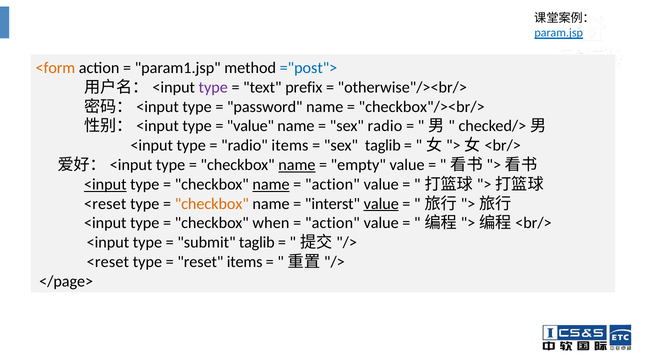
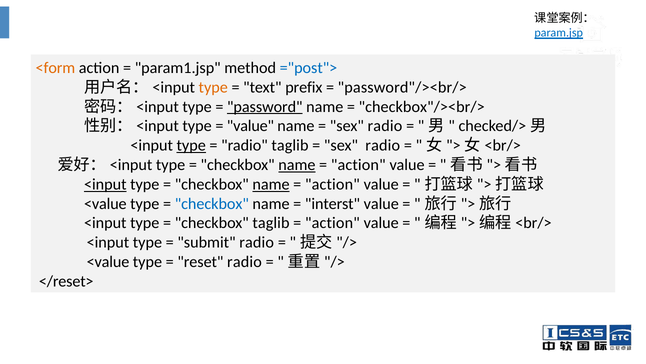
type colour: purple -> orange (213, 87)
otherwise"/><br/>: otherwise"/><br/> -> password"/><br/> (402, 87)
password underline: none -> present (265, 106)
type underline: none -> present (191, 145)
radio items: items -> taglib (290, 145)
taglib: taglib -> radio (383, 145)
empty: empty -> action (358, 165)
<reset: <reset -> <value (105, 203)
checkbox colour: orange -> blue (212, 203)
value underline: present -> none (381, 203)
checkbox when: when -> taglib (271, 223)
submit taglib: taglib -> radio (257, 242)
<reset: <reset -> <value (108, 262)
reset items: items -> radio (244, 262)
</page>: </page> -> </reset> (66, 281)
